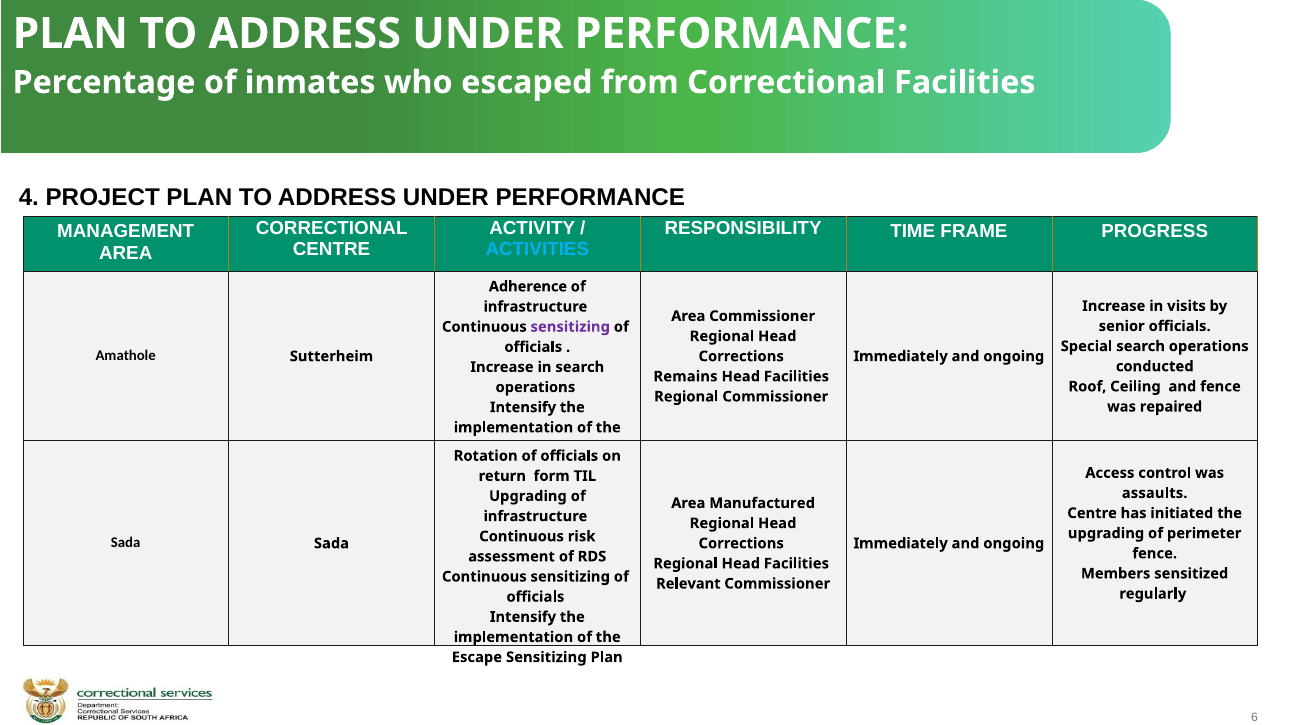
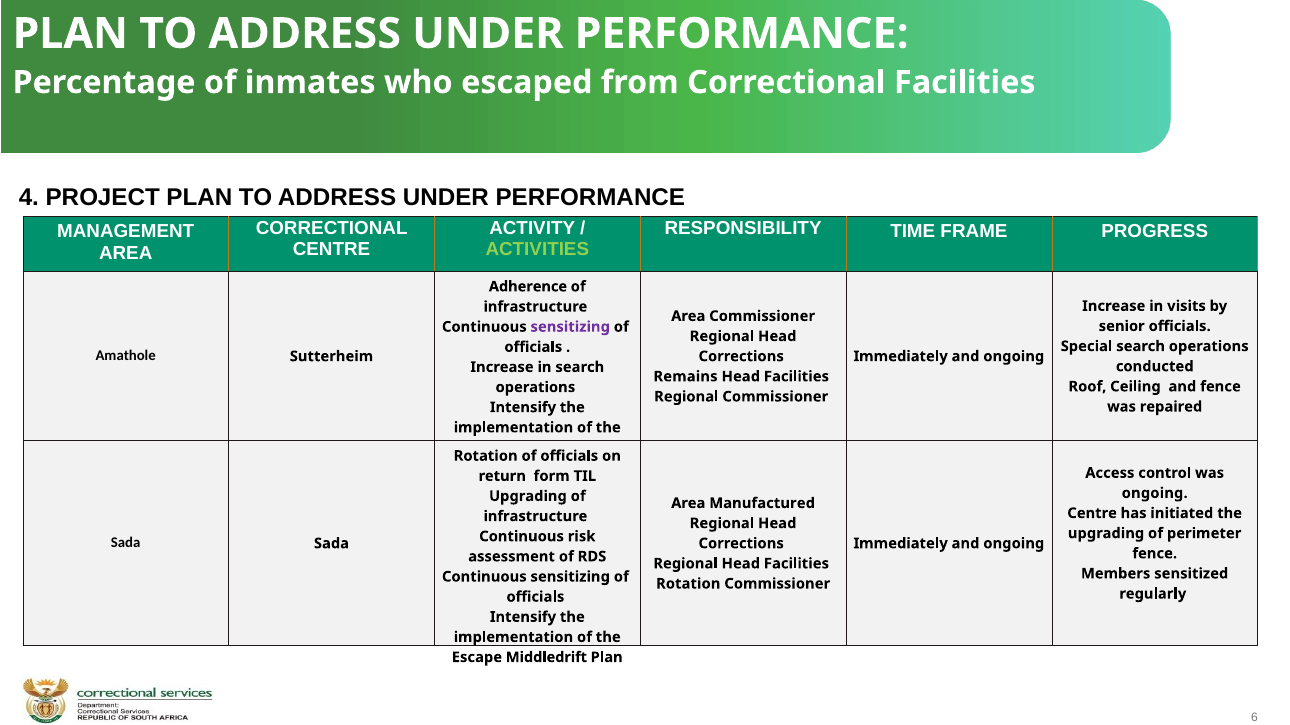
ACTIVITIES colour: light blue -> light green (537, 249)
assaults: assaults -> ongoing (1155, 493)
Relevant: Relevant -> Rotation (688, 584)
Escape Sensitizing: Sensitizing -> Middledrift (546, 658)
